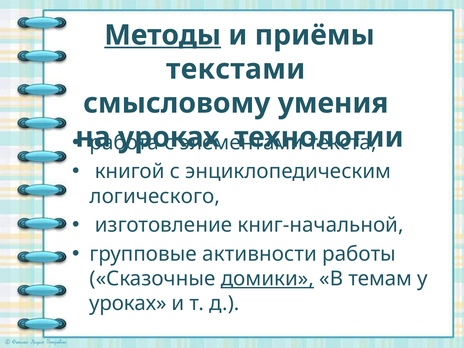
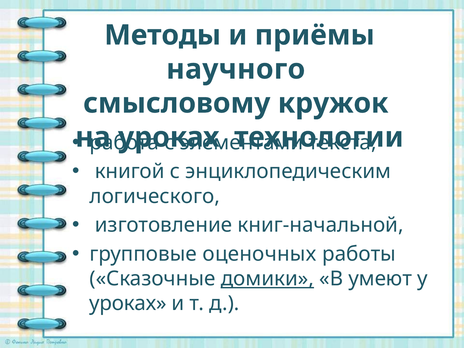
Методы underline: present -> none (163, 35)
текстами: текстами -> научного (236, 69)
умения: умения -> кружок (333, 103)
активности: активности -> оценочных (259, 254)
темам: темам -> умеют (380, 279)
